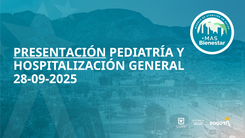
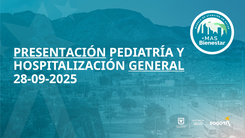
GENERAL underline: none -> present (156, 66)
